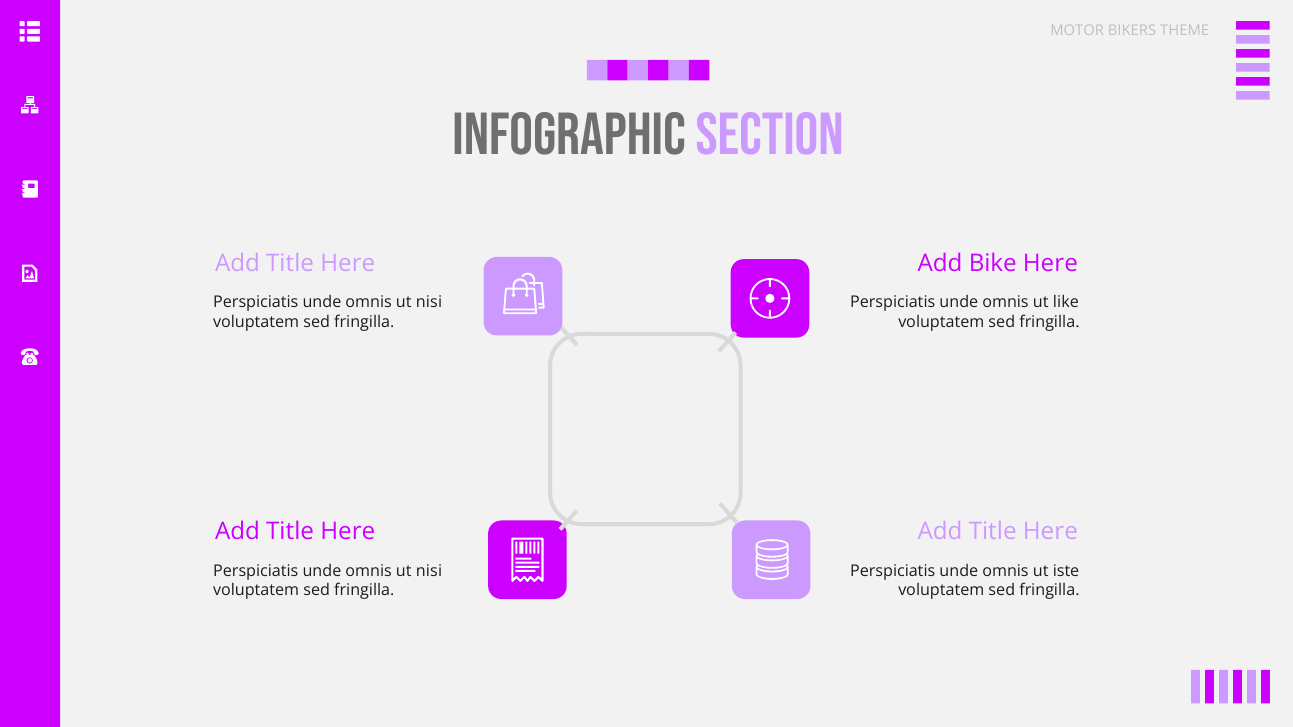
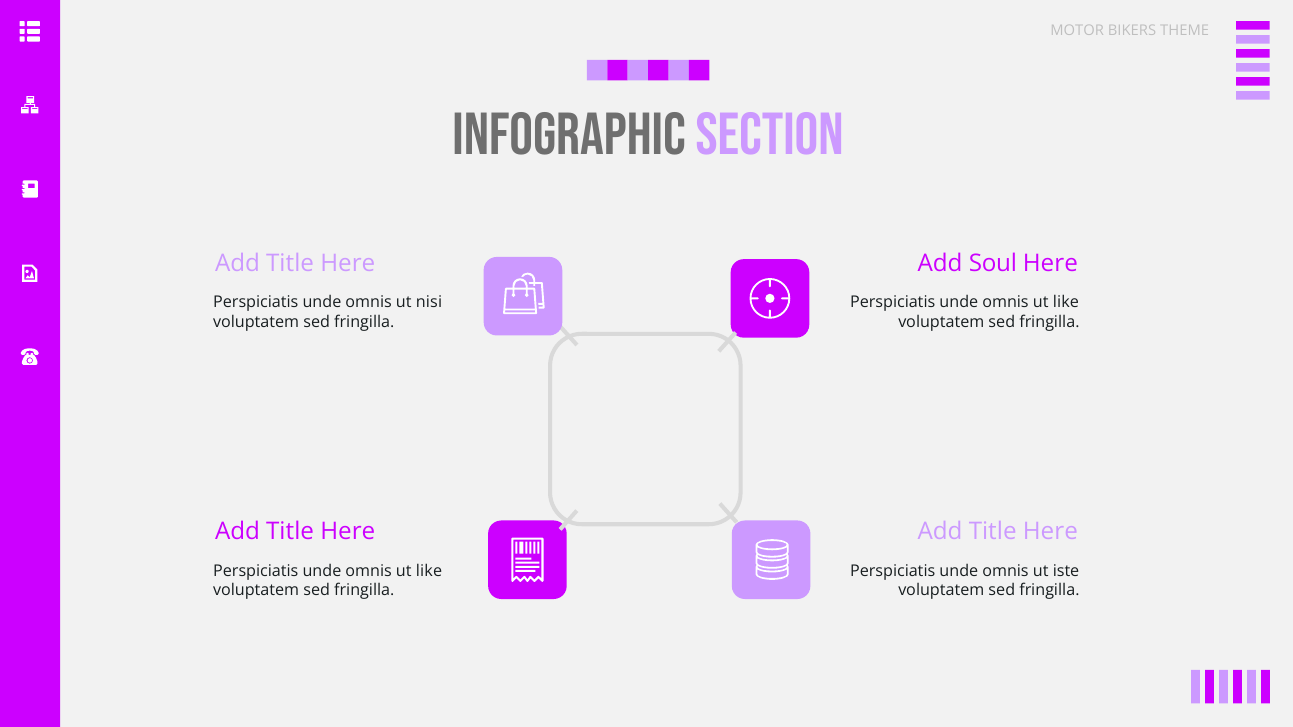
Bike: Bike -> Soul (993, 264)
nisi: nisi -> like (429, 571)
